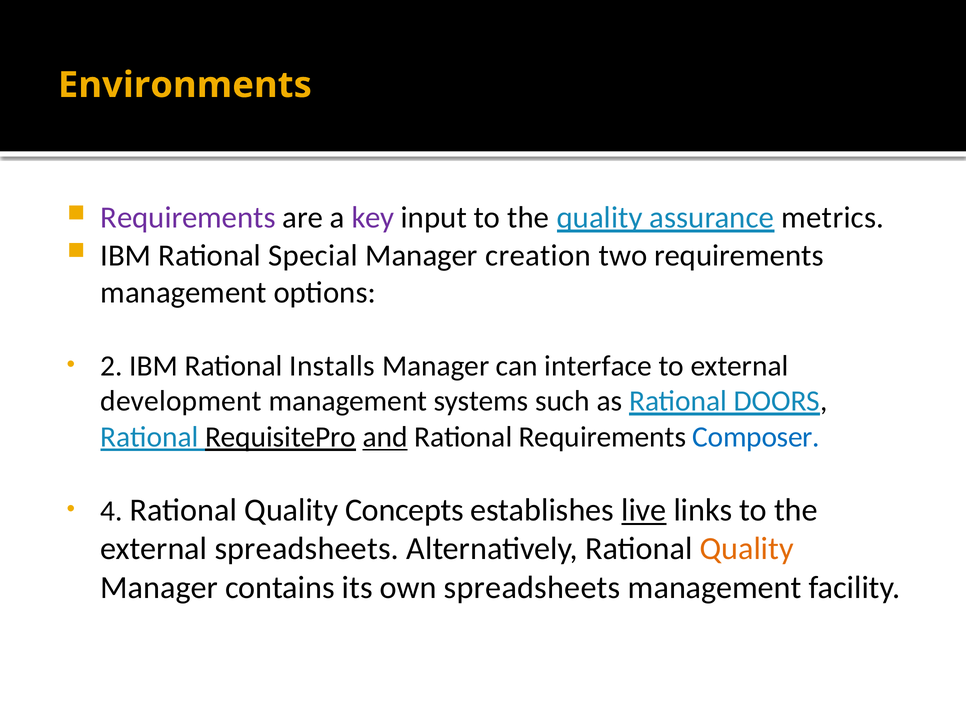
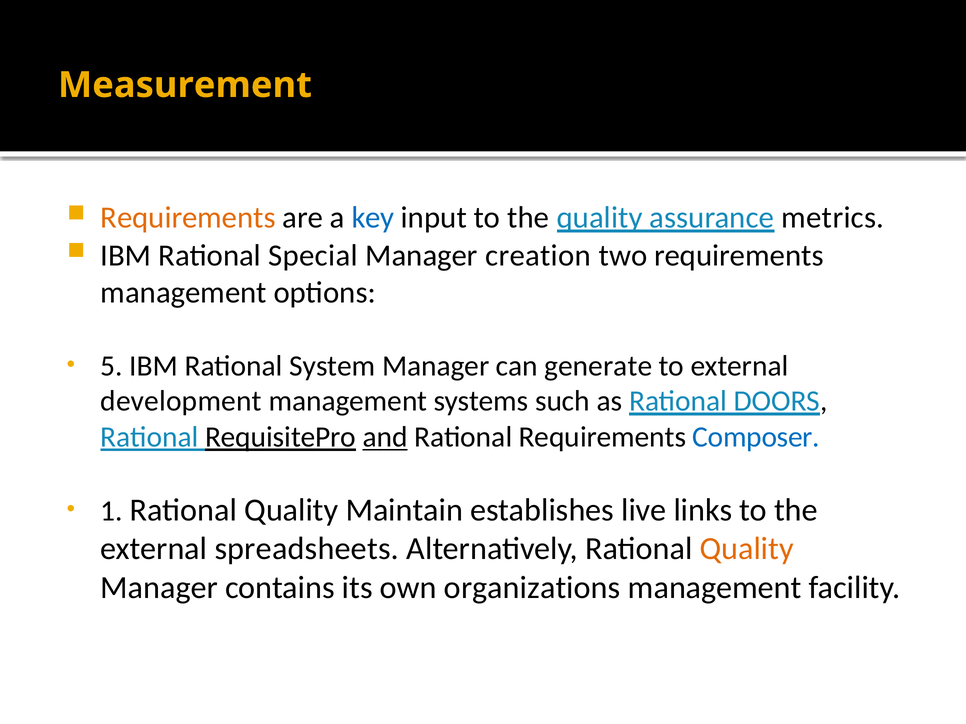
Environments: Environments -> Measurement (185, 85)
Requirements colour: purple -> orange (188, 218)
key colour: purple -> blue (373, 218)
2: 2 -> 5 (112, 366)
Installs: Installs -> System (332, 366)
interface: interface -> generate (598, 366)
4: 4 -> 1 (112, 511)
Concepts: Concepts -> Maintain (404, 511)
live underline: present -> none (644, 511)
own spreadsheets: spreadsheets -> organizations (532, 588)
